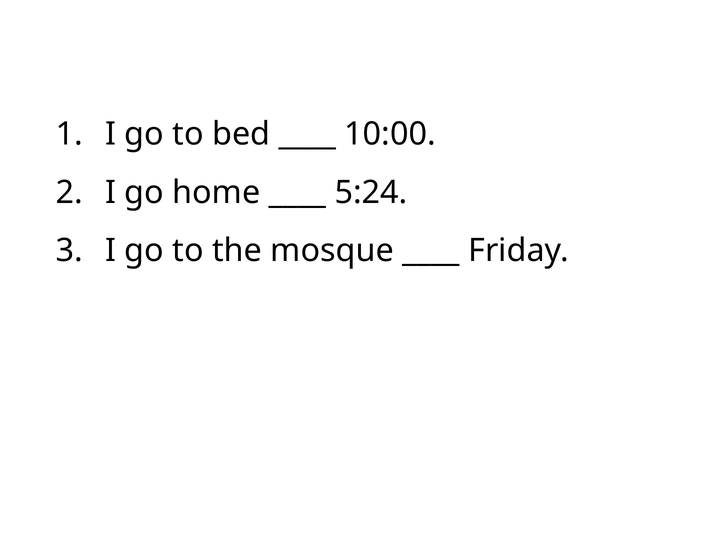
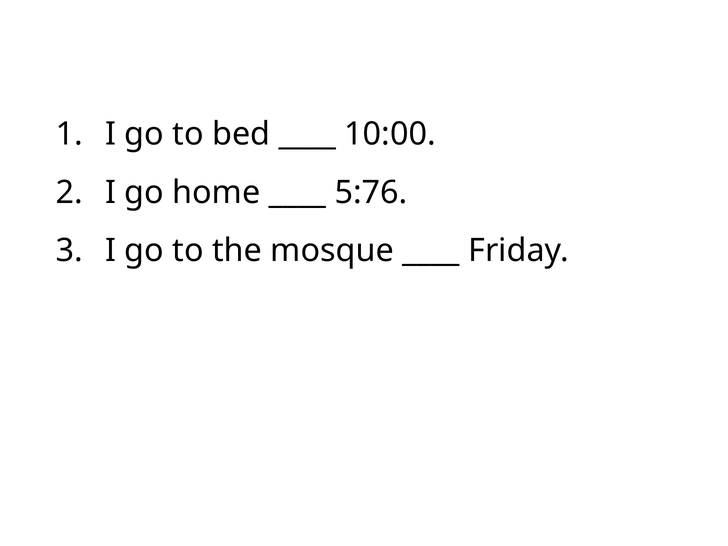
5:24: 5:24 -> 5:76 (371, 192)
